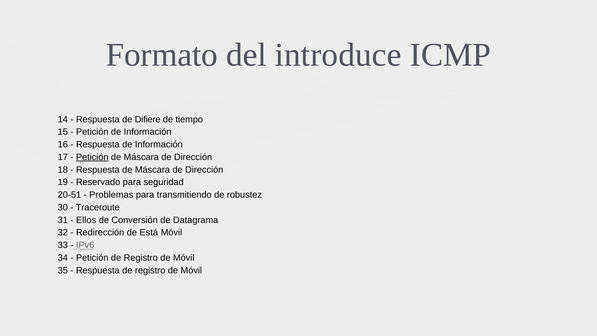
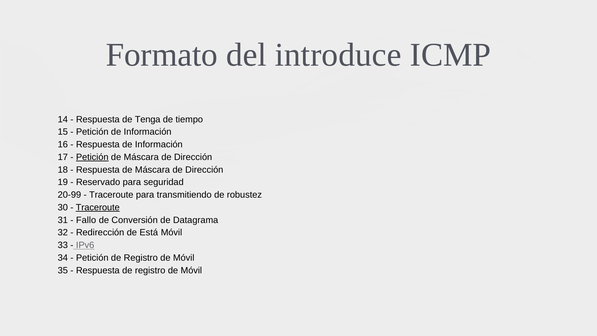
Difiere: Difiere -> Tenga (148, 119)
20-51: 20-51 -> 20-99 (69, 195)
Problemas: Problemas -> Traceroute (111, 195)
Traceroute underline: none -> present (98, 207)
Ellos: Ellos -> Fallo (86, 220)
